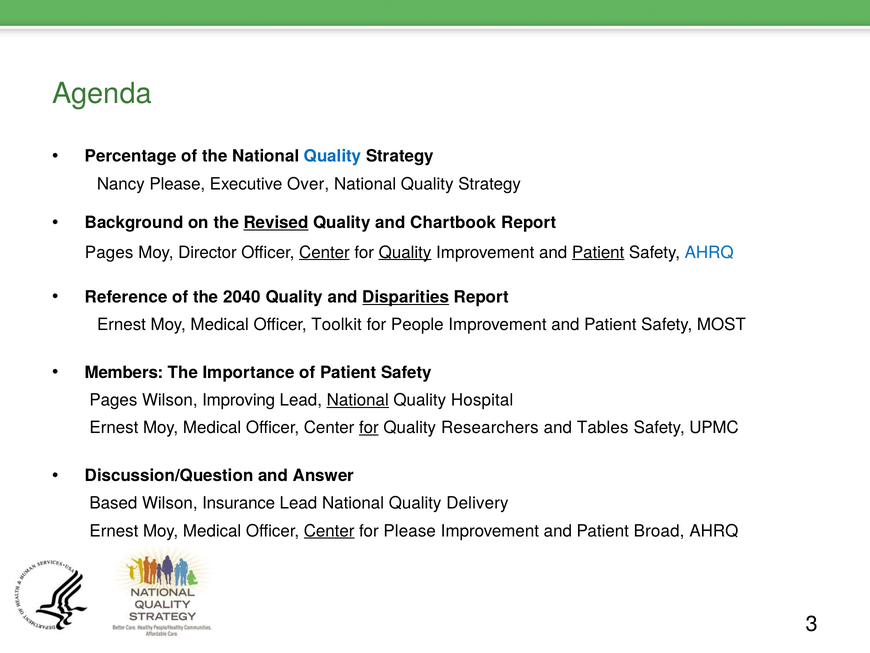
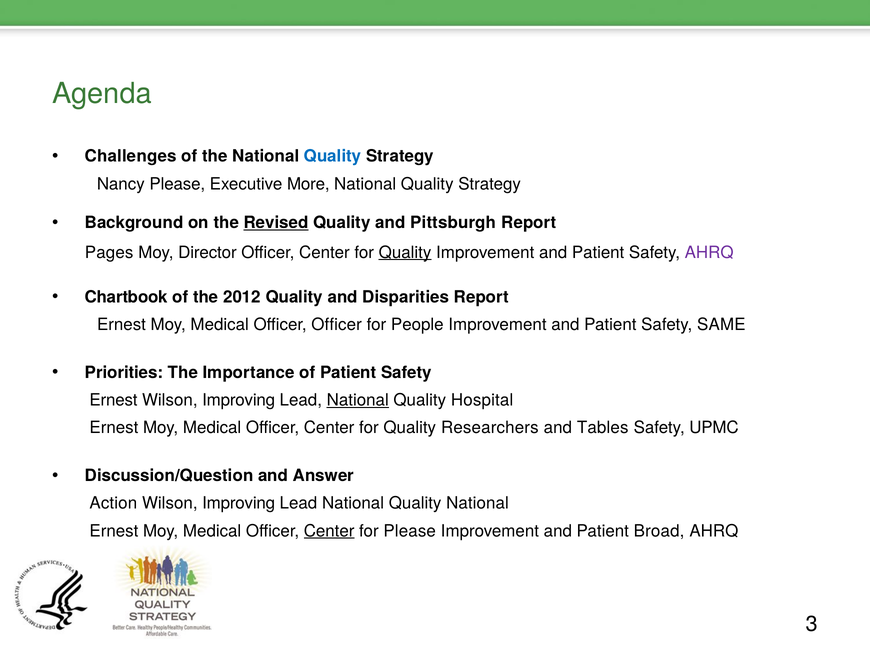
Percentage: Percentage -> Challenges (131, 156)
Over: Over -> More (308, 184)
Chartbook: Chartbook -> Pittsburgh (453, 223)
Center underline: present -> none (324, 252)
Patient underline: present -> none (598, 252)
AHRQ colour: blue -> purple (709, 252)
Reference: Reference -> Chartbook (126, 297)
2040: 2040 -> 2012 (242, 297)
Disparities underline: present -> none (406, 297)
Officer Toolkit: Toolkit -> Officer (337, 324)
MOST: MOST -> SAME (721, 324)
Members: Members -> Priorities (124, 372)
Pages: Pages -> Ernest (113, 400)
for underline: present -> none (369, 427)
Based: Based -> Action (113, 503)
Insurance: Insurance -> Improving (239, 503)
Quality Delivery: Delivery -> National (477, 503)
